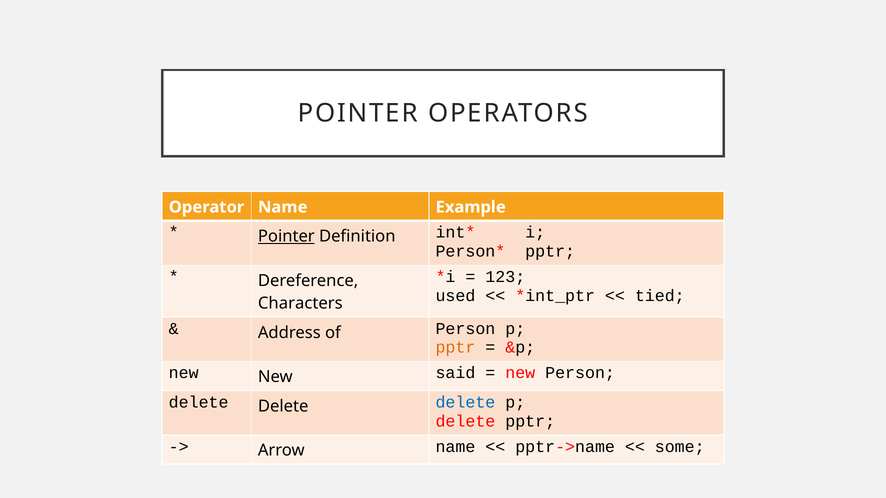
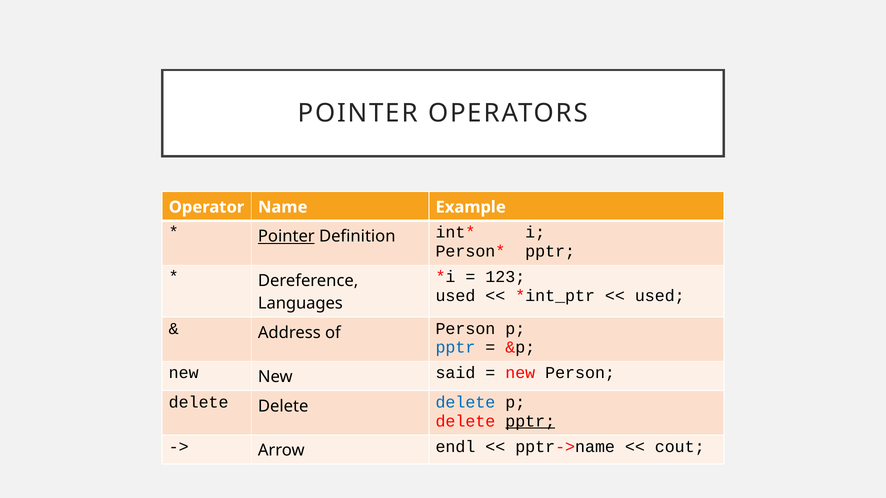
tied: tied -> used (660, 296)
Characters: Characters -> Languages (300, 304)
pptr colour: orange -> blue (455, 348)
pptr underline: none -> present (530, 421)
Arrow name: name -> endl (455, 447)
some: some -> cout (680, 447)
